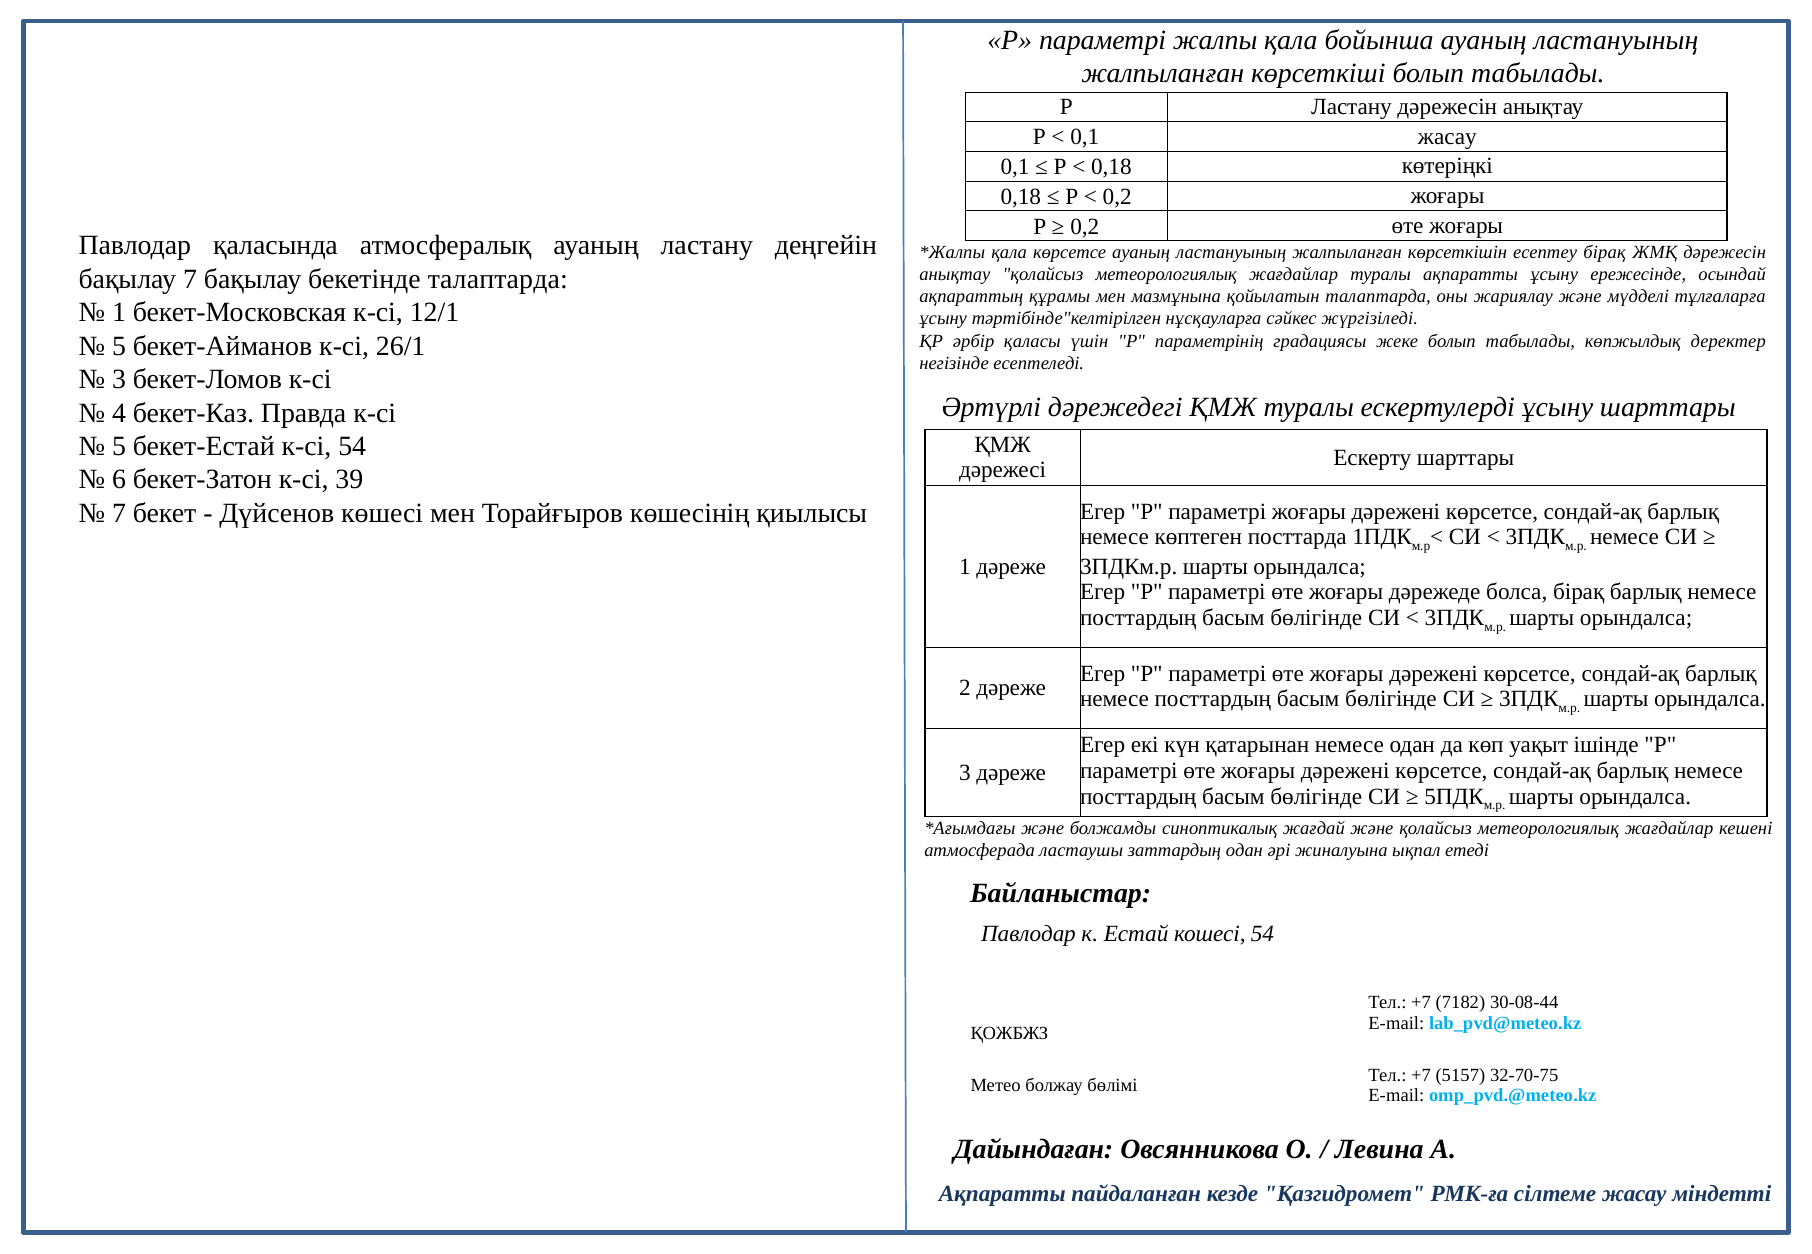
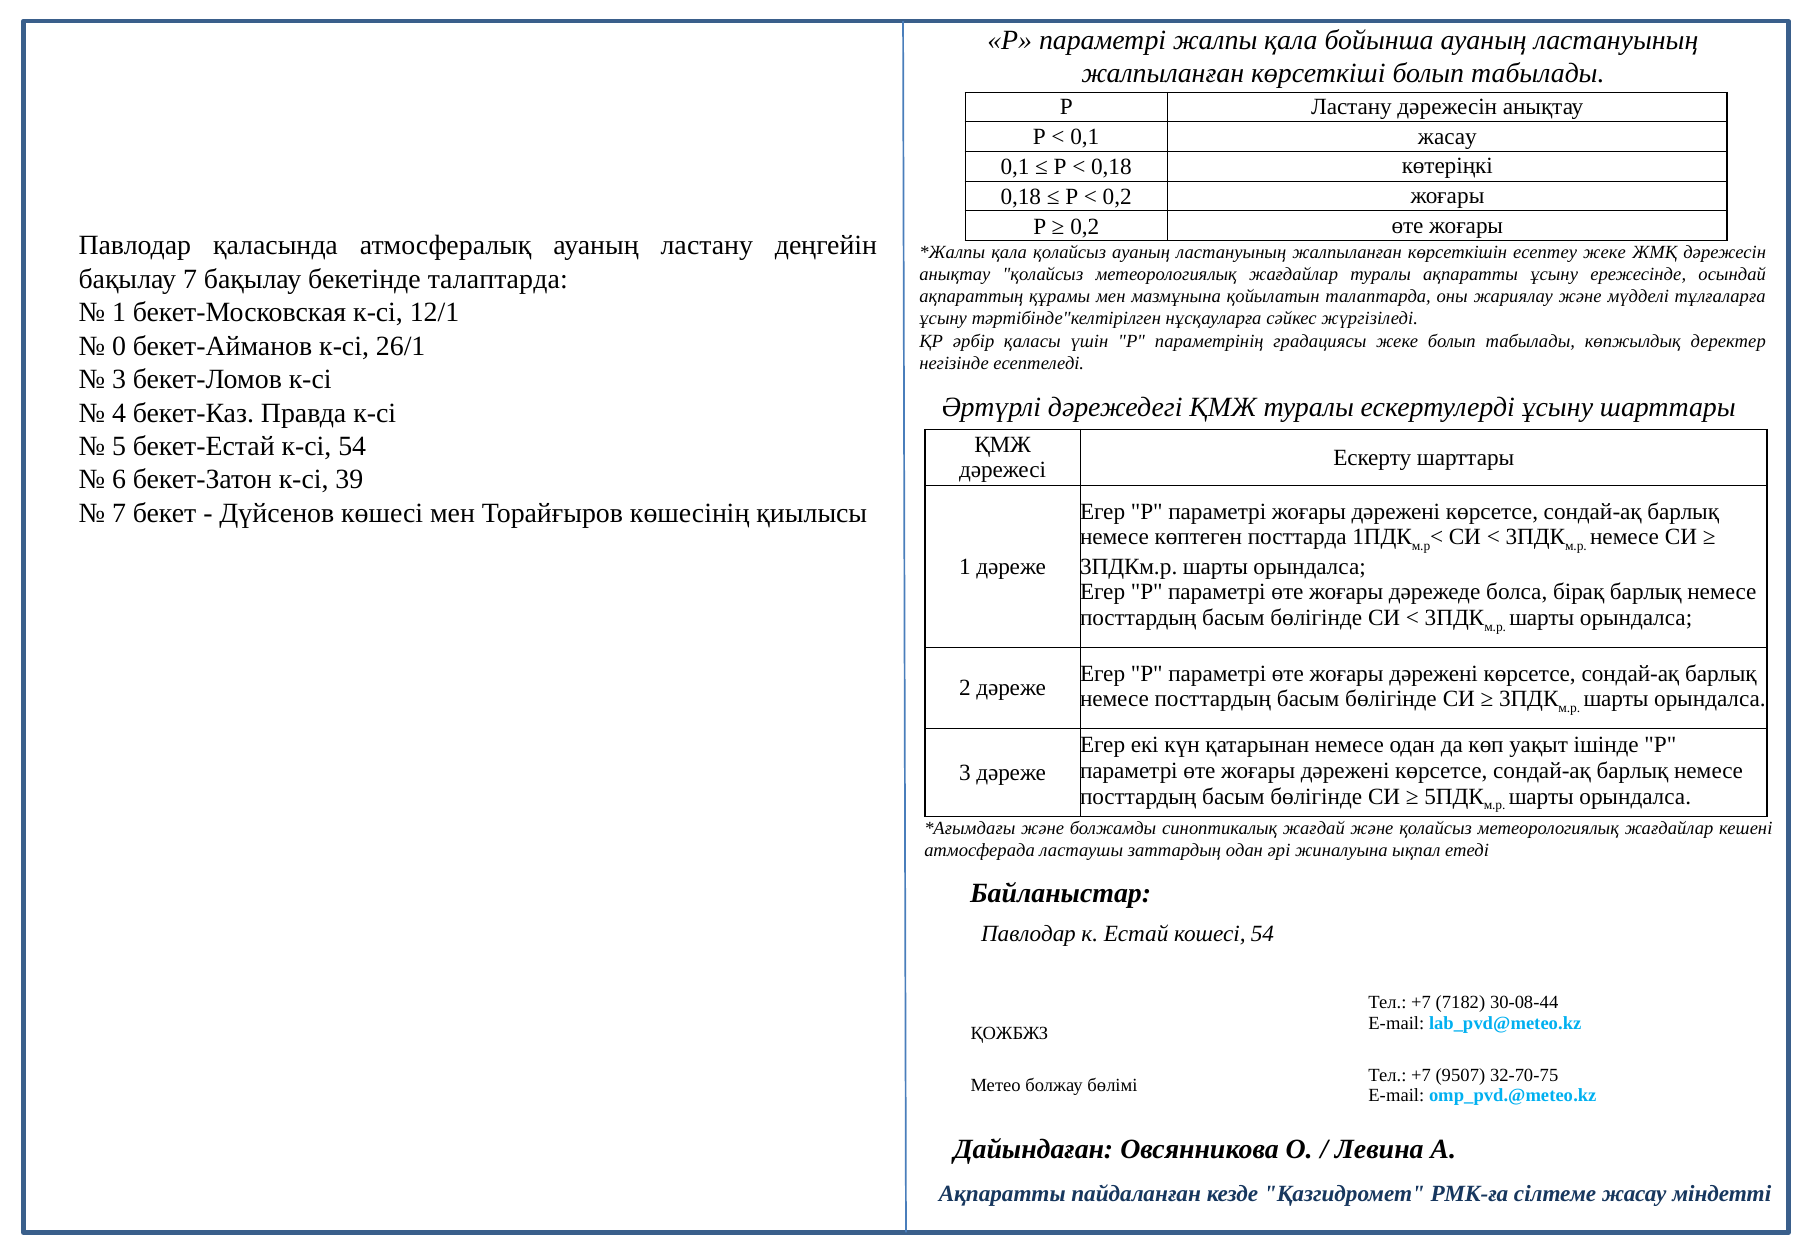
қала көрсетсе: көрсетсе -> қолайсыз (1070, 252)
есептеу бірақ: бірақ -> жеке (1605, 252)
5: 5 -> 0 (119, 346)
5157: 5157 -> 9507 (1460, 1075)
